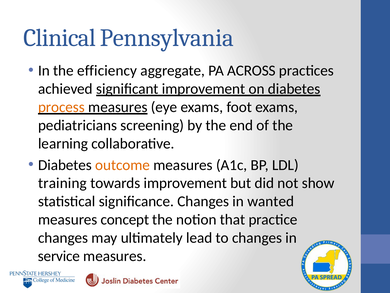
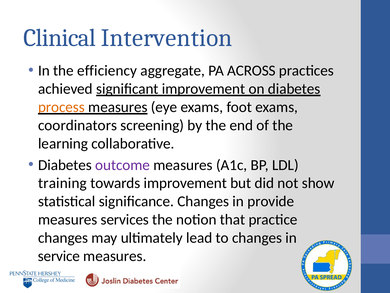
Pennsylvania: Pennsylvania -> Intervention (167, 38)
pediatricians: pediatricians -> coordinators (78, 125)
outcome colour: orange -> purple (123, 165)
wanted: wanted -> provide (271, 201)
concept: concept -> services (125, 219)
